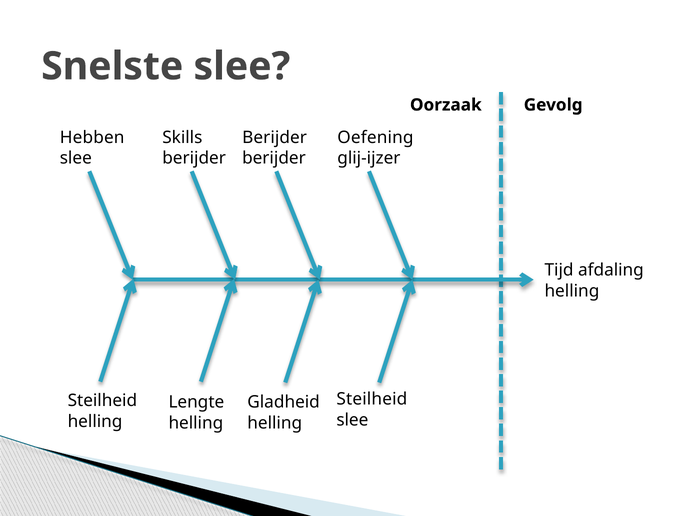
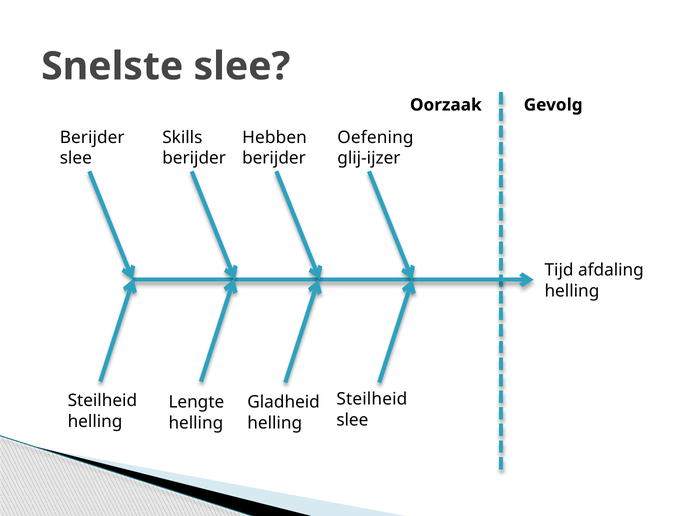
Hebben: Hebben -> Berijder (92, 138)
Berijder: Berijder -> Hebben (275, 138)
